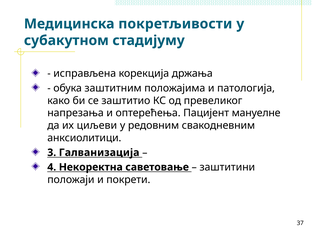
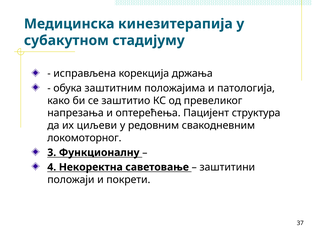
покретљивости: покретљивости -> кинезитерапија (175, 24)
мануелне: мануелне -> структура (256, 113)
анксиолитици: анксиолитици -> локомоторног (84, 138)
Галванизација: Галванизација -> Функционалну (99, 153)
